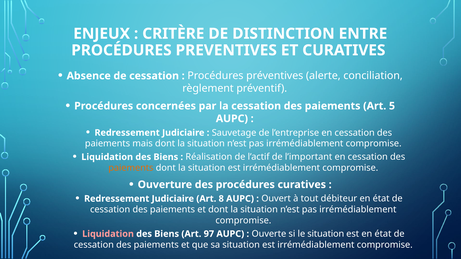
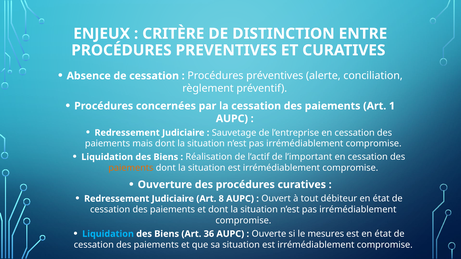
5: 5 -> 1 (392, 106)
Liquidation colour: pink -> light blue (108, 234)
97: 97 -> 36 (209, 234)
le situation: situation -> mesures (326, 234)
